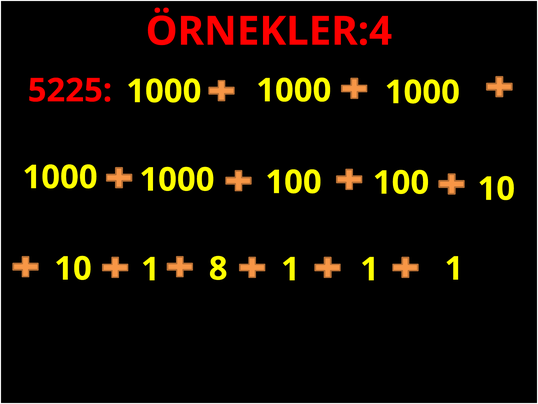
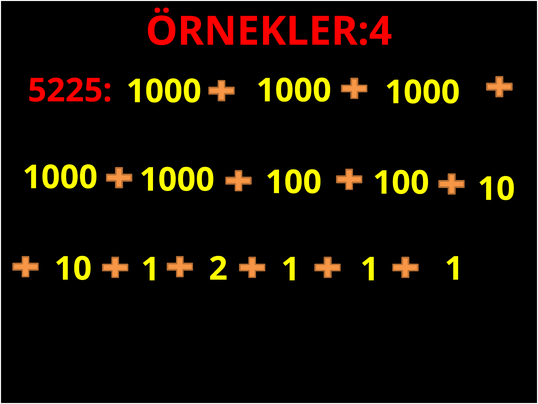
8: 8 -> 2 (218, 268)
